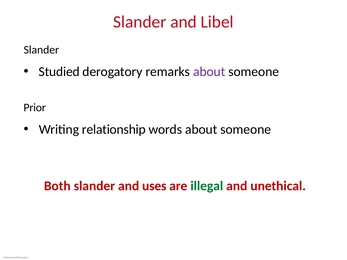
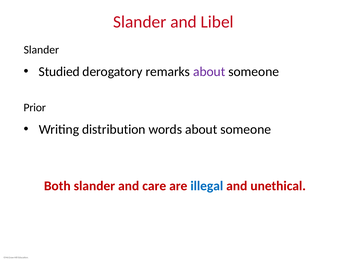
relationship: relationship -> distribution (114, 130)
uses: uses -> care (154, 186)
illegal colour: green -> blue (207, 186)
